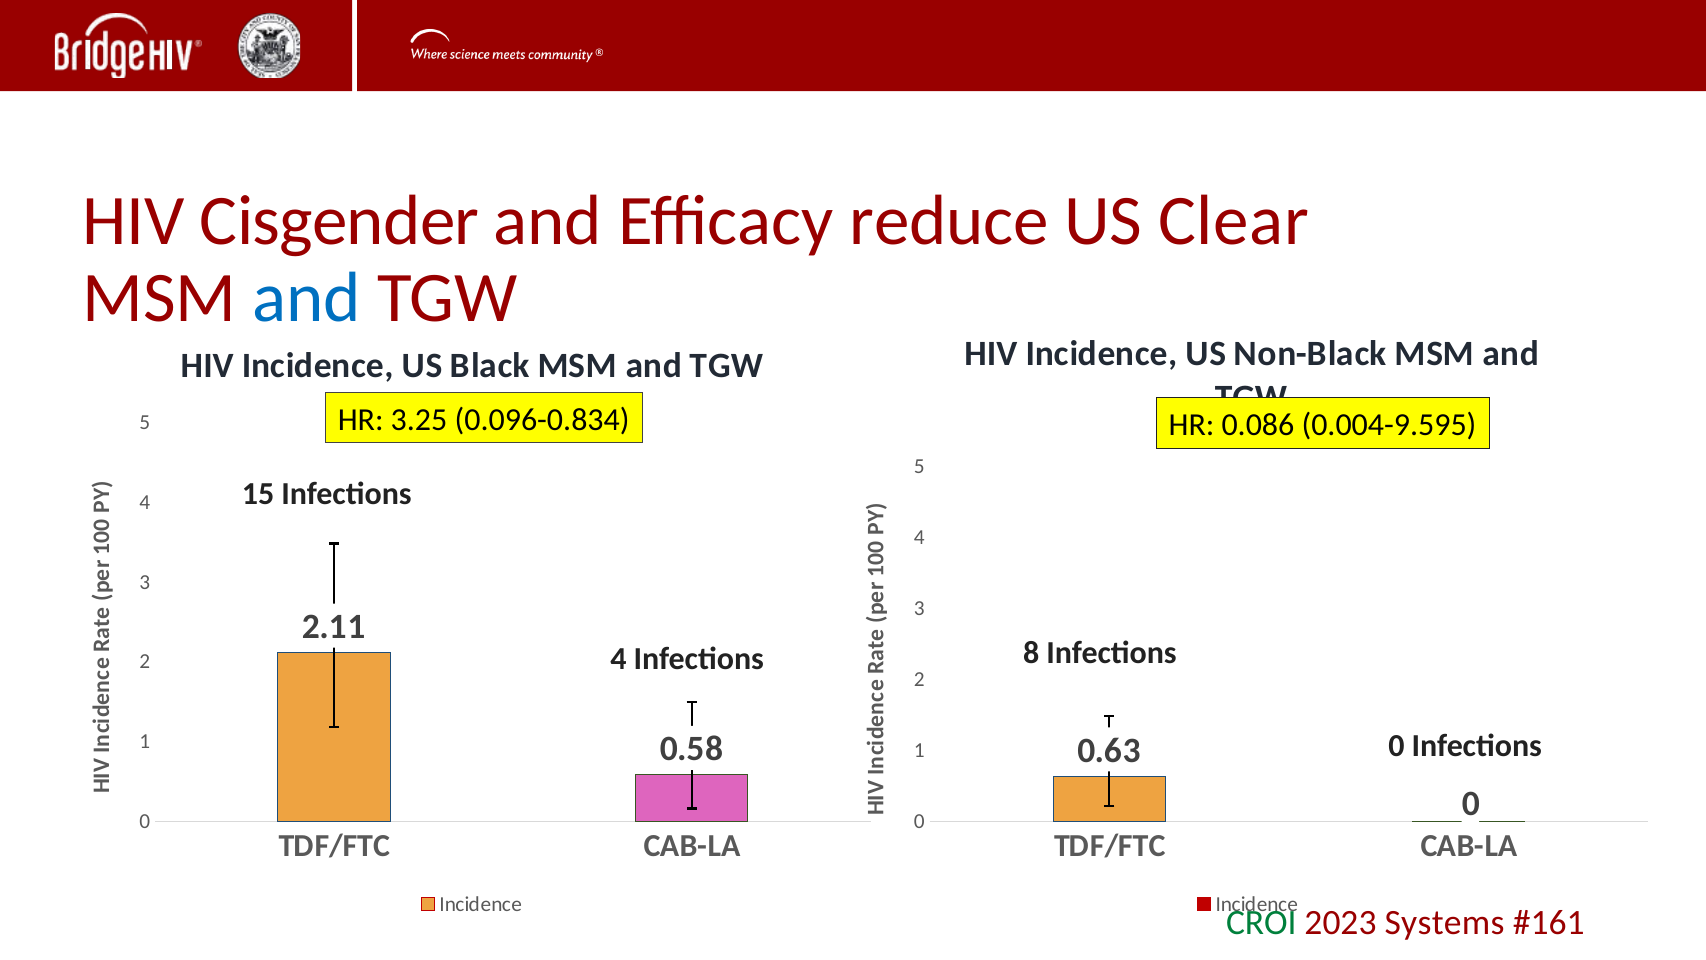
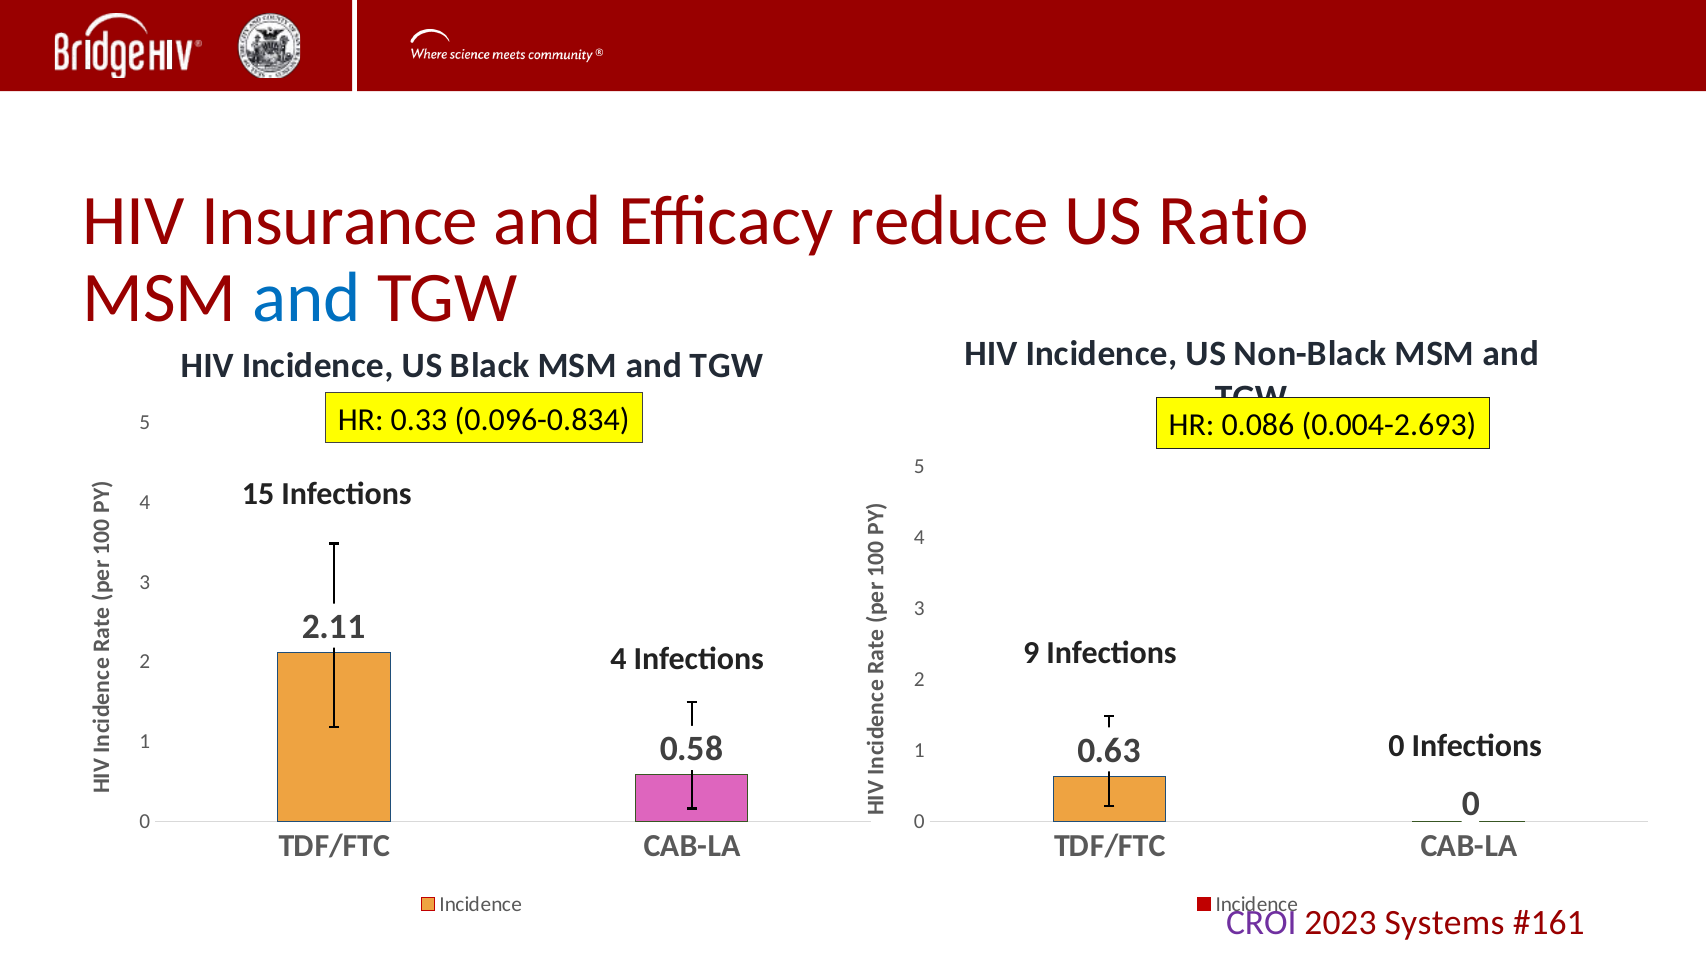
Cisgender: Cisgender -> Insurance (340, 221)
Clear: Clear -> Ratio (1234, 221)
3.25: 3.25 -> 0.33 (419, 420)
0.004-9.595: 0.004-9.595 -> 0.004-2.693 (1389, 425)
8: 8 -> 9 (1031, 653)
CROI colour: green -> purple (1261, 922)
